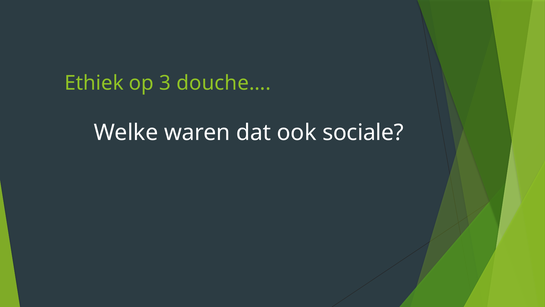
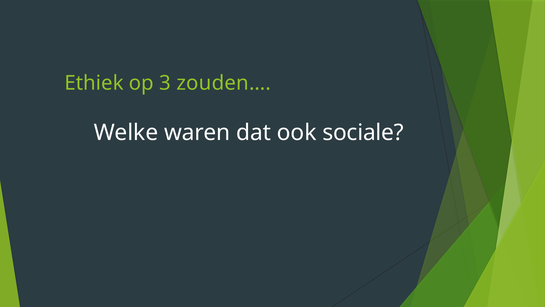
douche…: douche… -> zouden… (224, 83)
